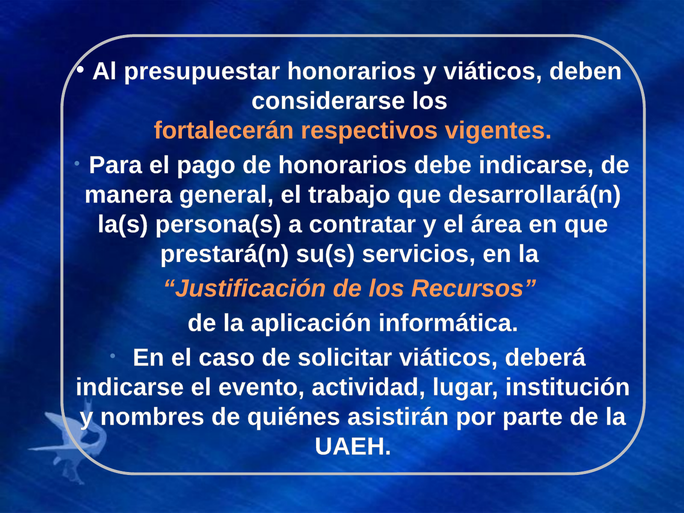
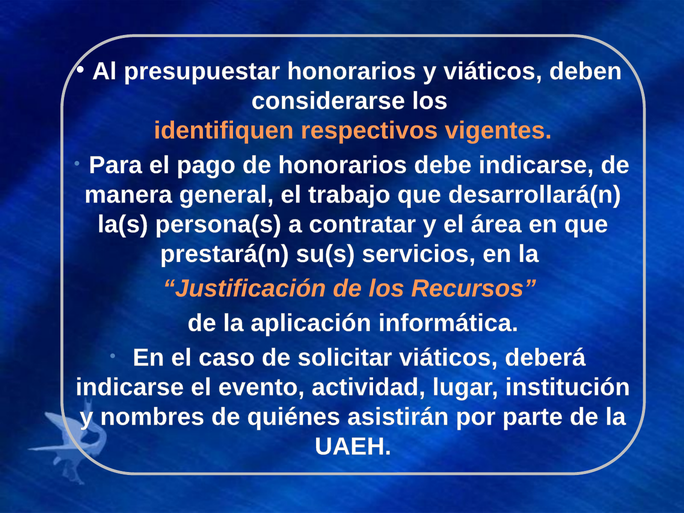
fortalecerán: fortalecerán -> identifiquen (224, 130)
